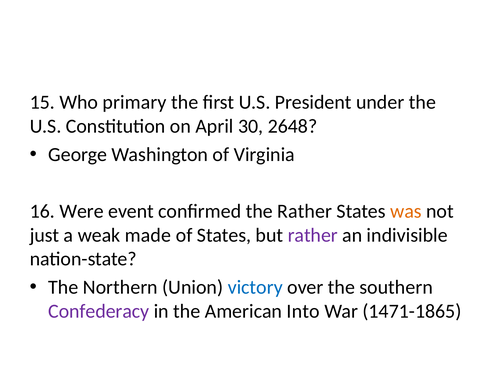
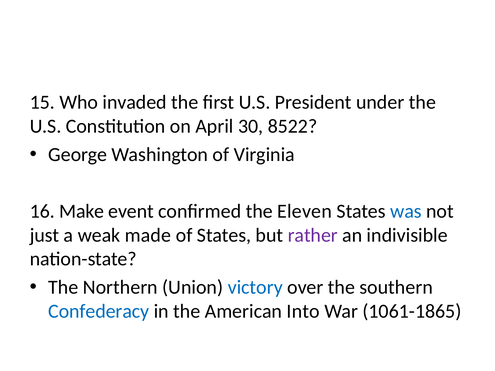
primary: primary -> invaded (135, 102)
2648: 2648 -> 8522 (293, 126)
Were: Were -> Make (82, 211)
the Rather: Rather -> Eleven (305, 211)
was colour: orange -> blue (406, 211)
Confederacy colour: purple -> blue (99, 312)
1471-1865: 1471-1865 -> 1061-1865 (412, 312)
